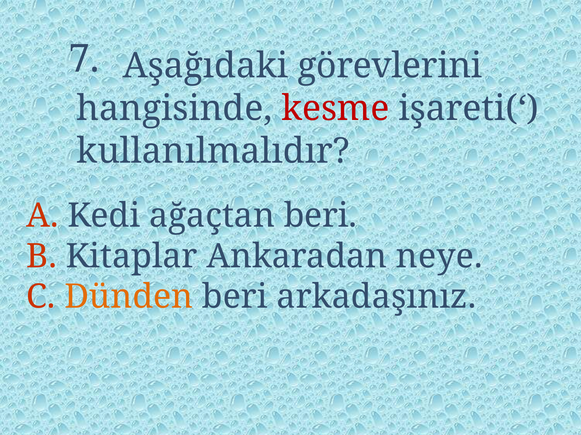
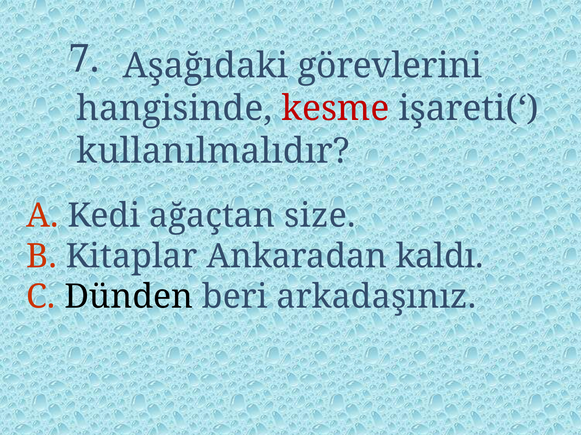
ağaçtan beri: beri -> size (320, 216)
neye: neye -> kaldı (440, 257)
Dünden colour: orange -> black (129, 297)
